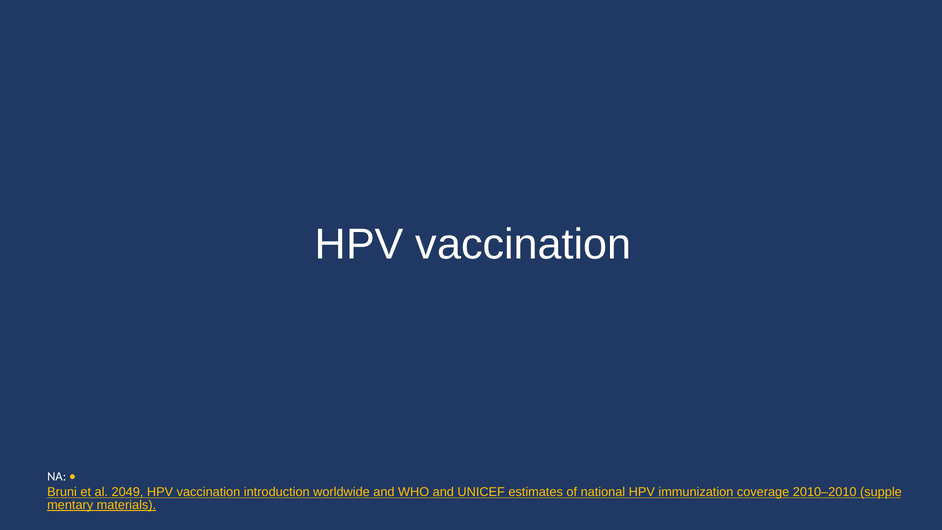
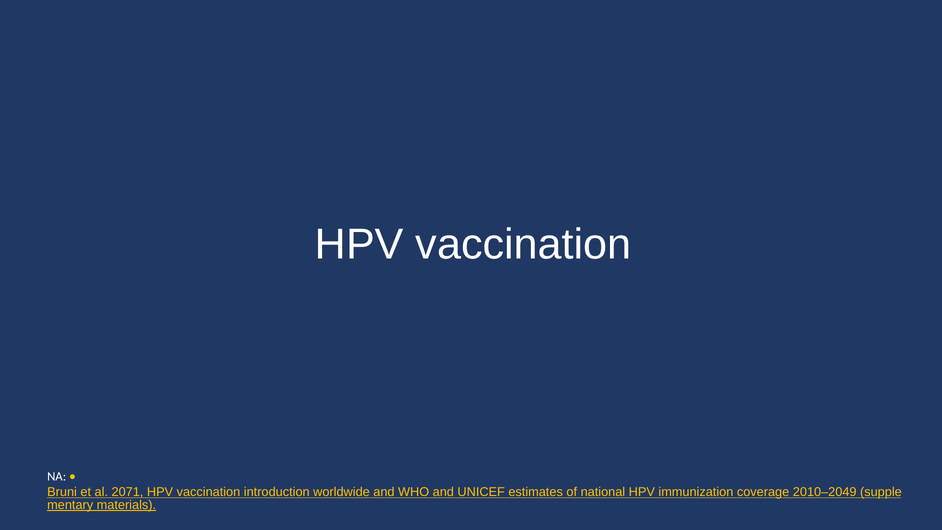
2049: 2049 -> 2071 (127, 492)
2010–2010: 2010–2010 -> 2010–2049 (825, 492)
